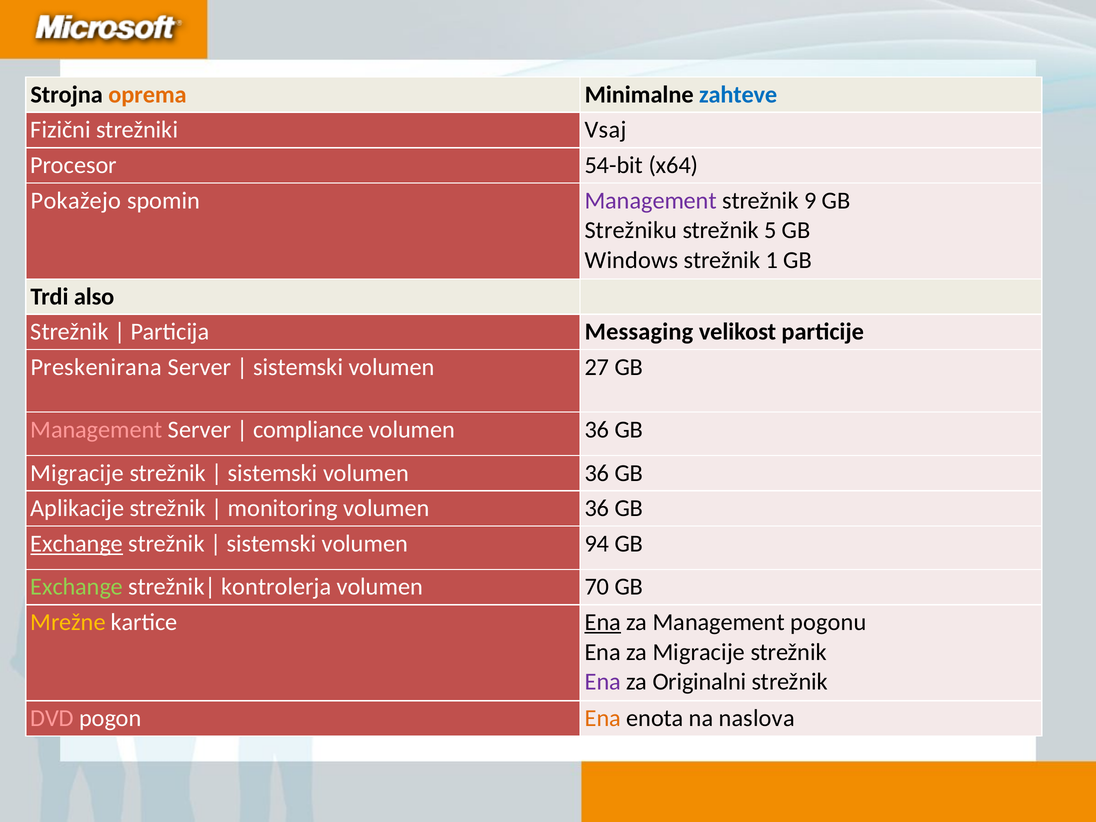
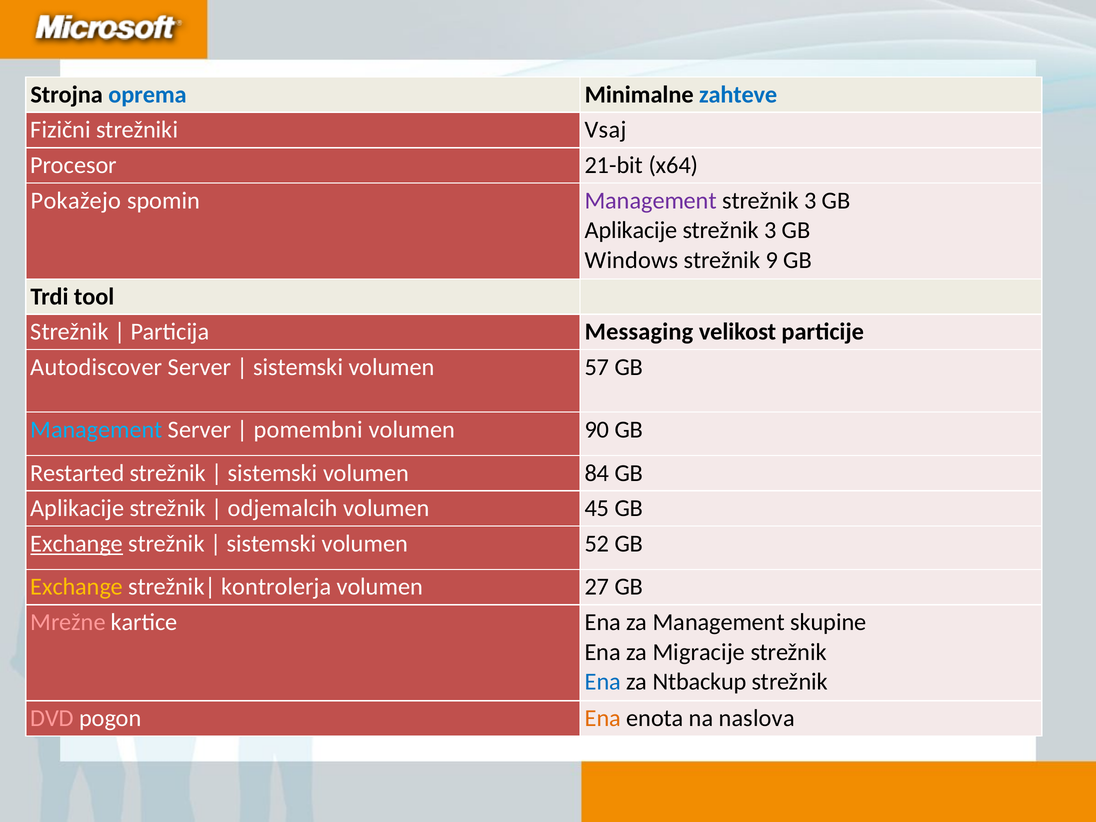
oprema colour: orange -> blue (147, 95)
54-bit: 54-bit -> 21-bit (614, 165)
9: 9 -> 3 (810, 201)
Strežniku: Strežniku -> Aplikacije (631, 230)
5: 5 -> 3 (770, 230)
1: 1 -> 9 (772, 260)
also: also -> tool (94, 296)
Preskenirana: Preskenirana -> Autodiscover (96, 367)
27: 27 -> 57 (597, 367)
Management colour: pink -> light blue (96, 430)
compliance: compliance -> pomembni (308, 430)
36: 36 -> 90 (597, 430)
Migracije: Migracije -> Restarted (77, 473)
sistemski volumen 36: 36 -> 84 (597, 473)
monitoring: monitoring -> odjemalcih (283, 508)
36: 36 -> 45 (597, 508)
94: 94 -> 52 (597, 544)
Exchange colour: light green -> yellow (77, 587)
70: 70 -> 27 (597, 587)
Mrežne colour: yellow -> pink (68, 622)
Ena underline: present -> none (603, 622)
pogonu: pogonu -> skupine (828, 622)
Ena colour: purple -> blue (603, 682)
Originalni: Originalni -> Ntbackup (699, 682)
